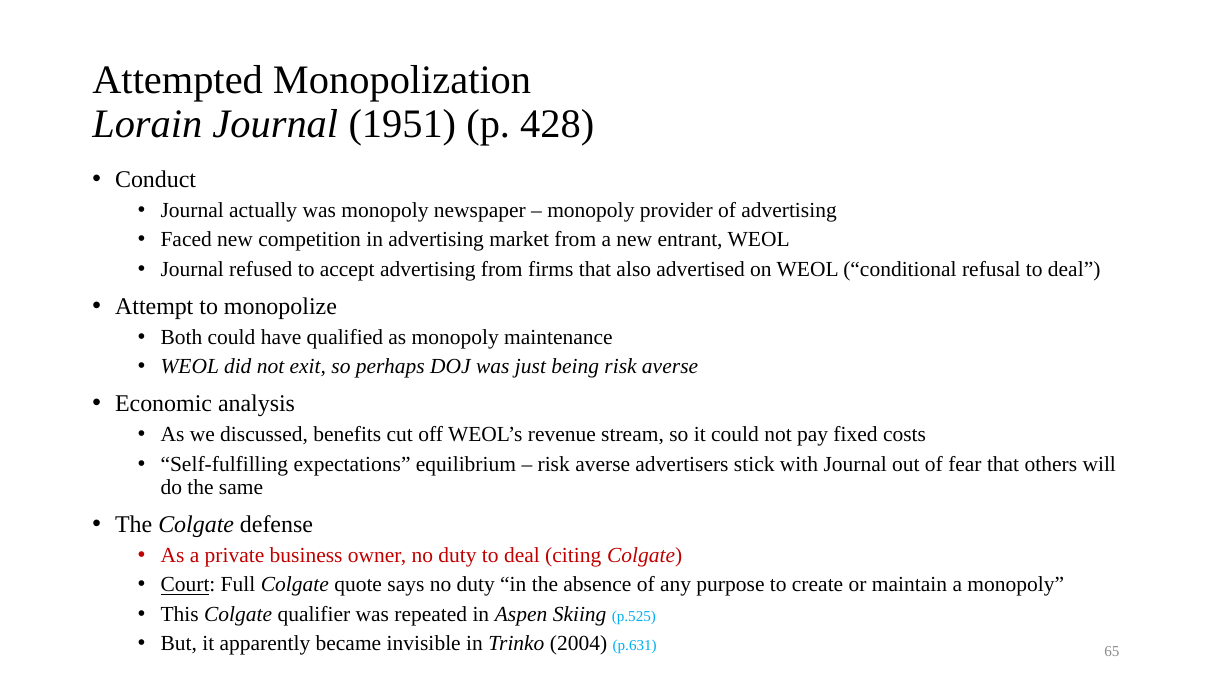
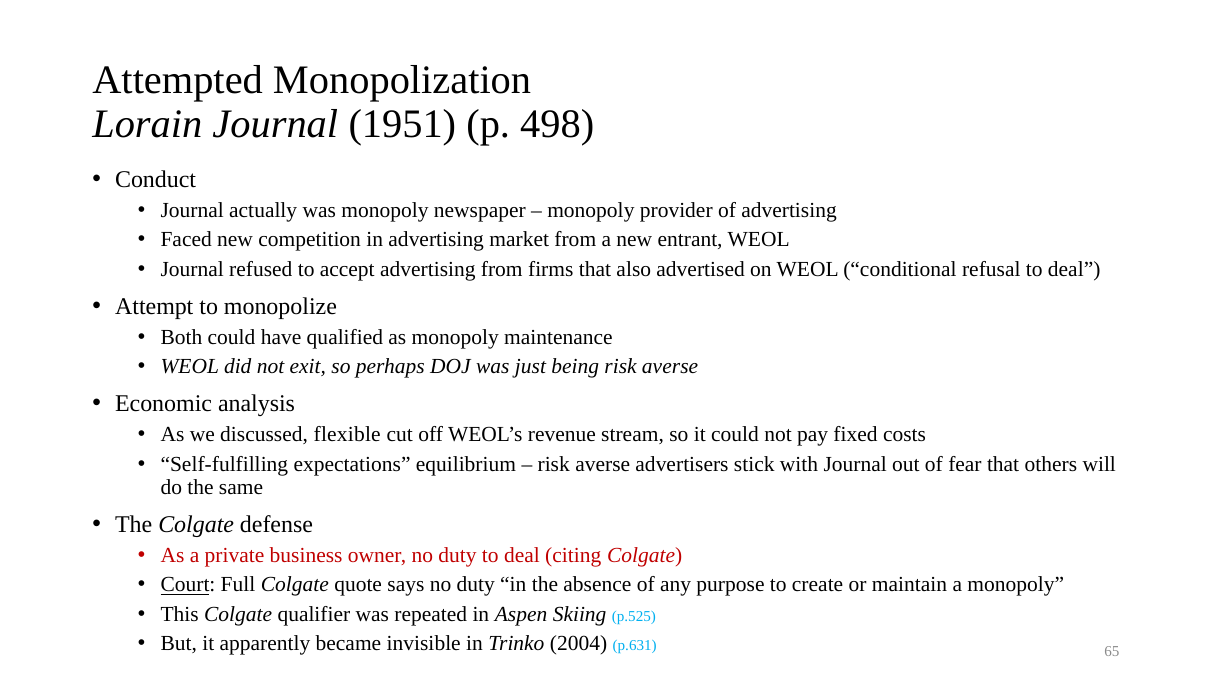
428: 428 -> 498 (557, 124)
benefits: benefits -> flexible (347, 434)
